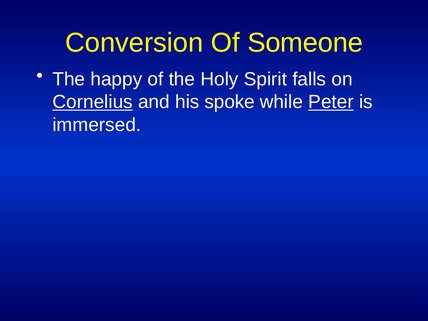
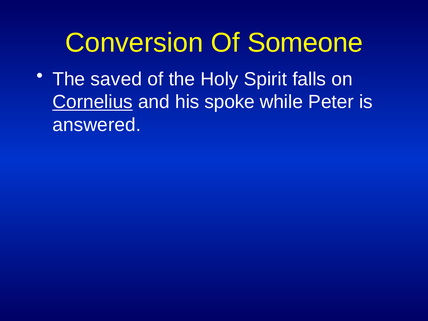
happy: happy -> saved (116, 79)
Peter underline: present -> none (331, 102)
immersed: immersed -> answered (97, 125)
